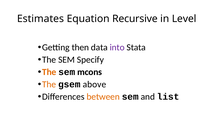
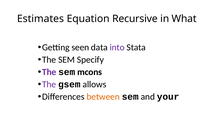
Level: Level -> What (184, 19)
then: then -> seen (80, 48)
The colour: orange -> purple (49, 72)
The colour: orange -> purple (49, 85)
above: above -> allows (94, 85)
list: list -> your (168, 97)
